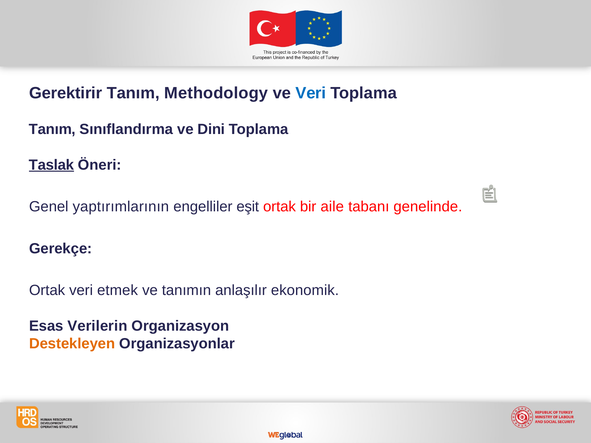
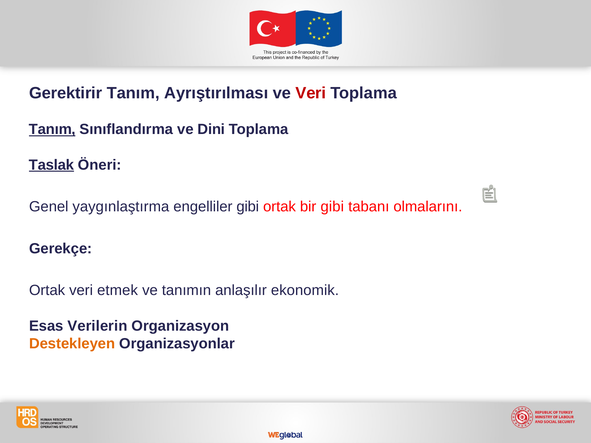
Methodology: Methodology -> Ayrıştırılması (216, 93)
Veri colour: blue -> red (311, 93)
Tanım underline: none -> present (52, 129)
yaptırımlarının: yaptırımlarının -> yaygınlaştırma (121, 207)
engelliler eşit: eşit -> gibi (248, 207)
bir aile: aile -> gibi (332, 207)
genelinde: genelinde -> olmalarını (428, 207)
